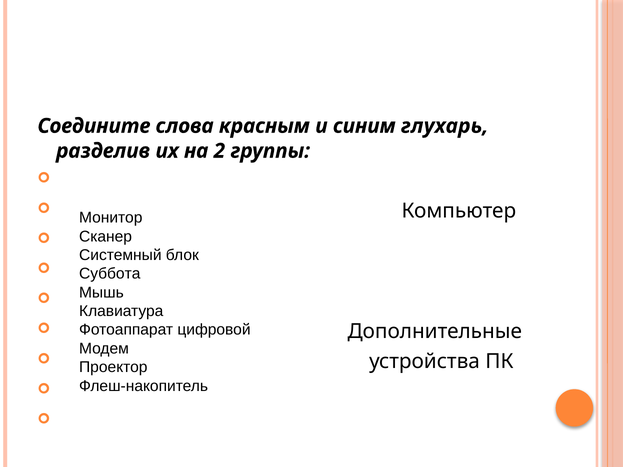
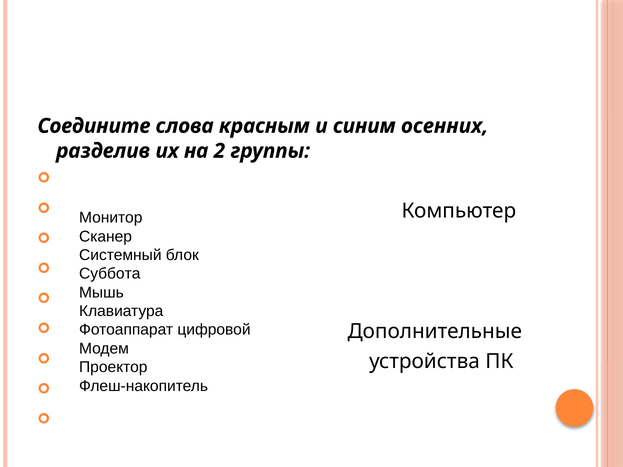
глухарь: глухарь -> осенних (445, 126)
